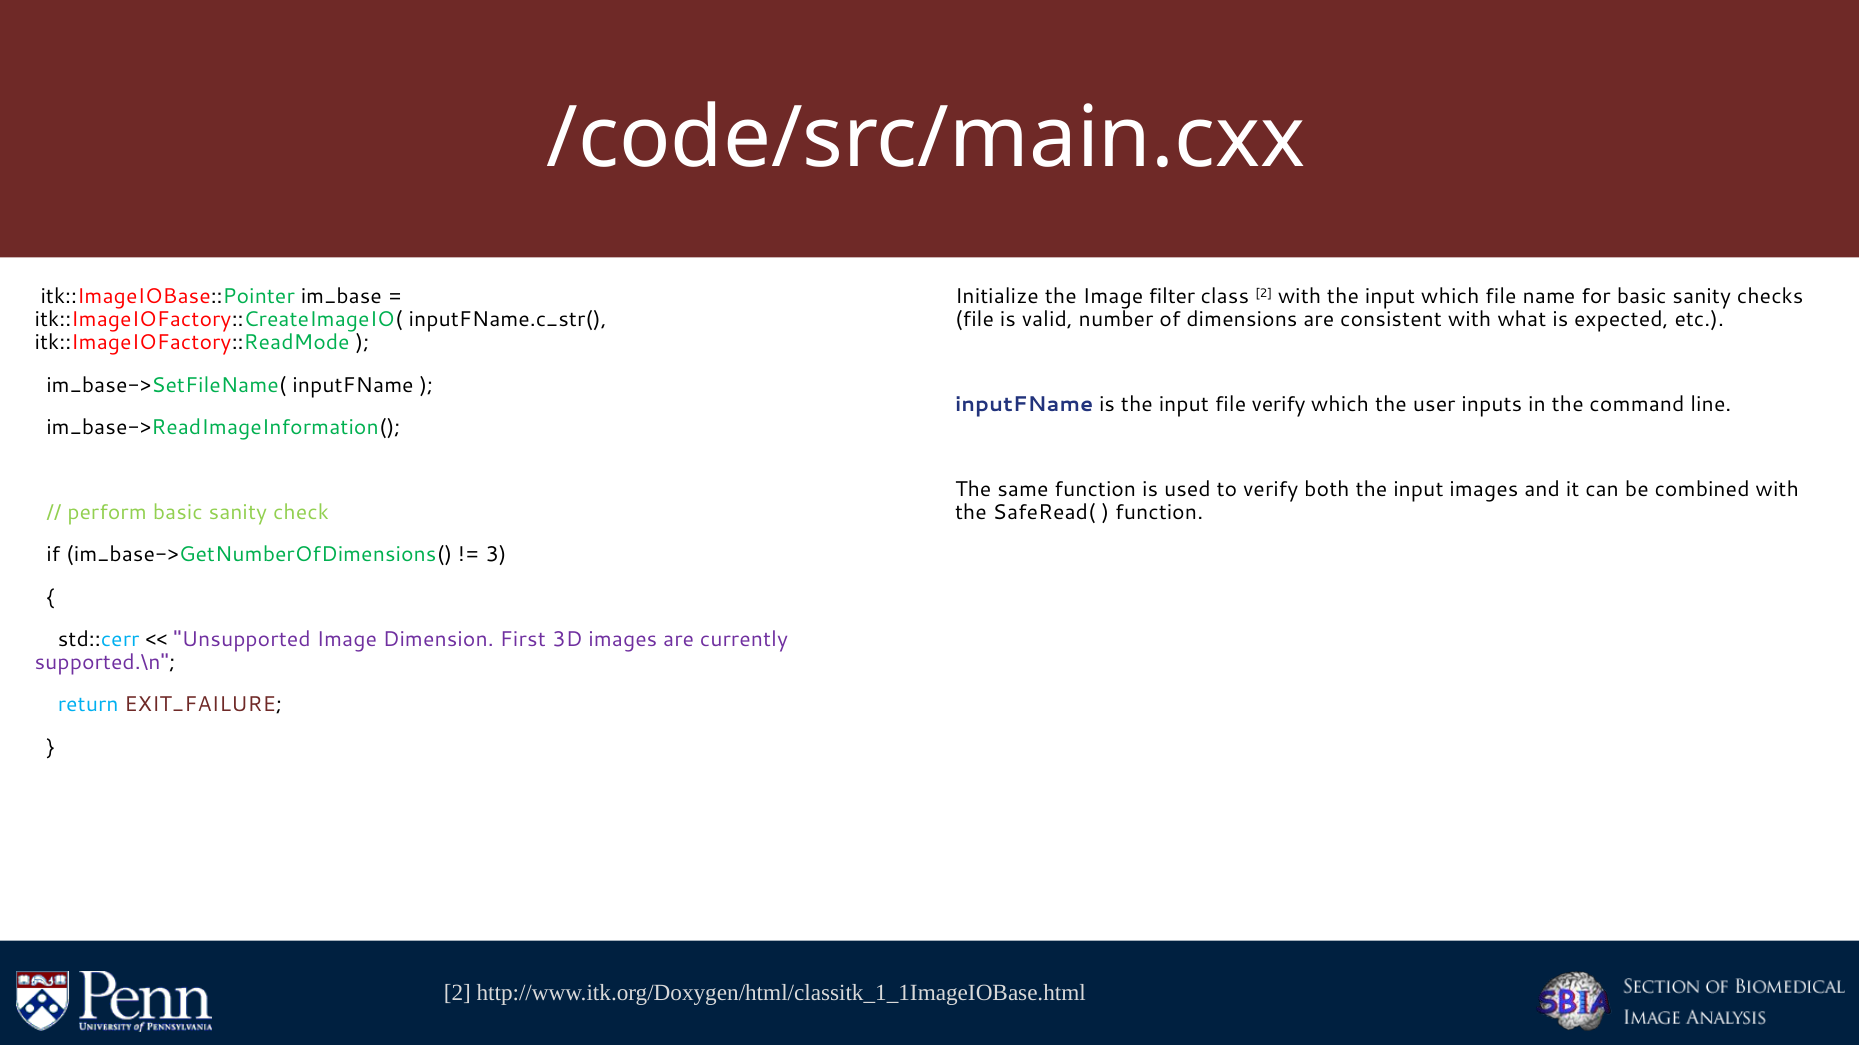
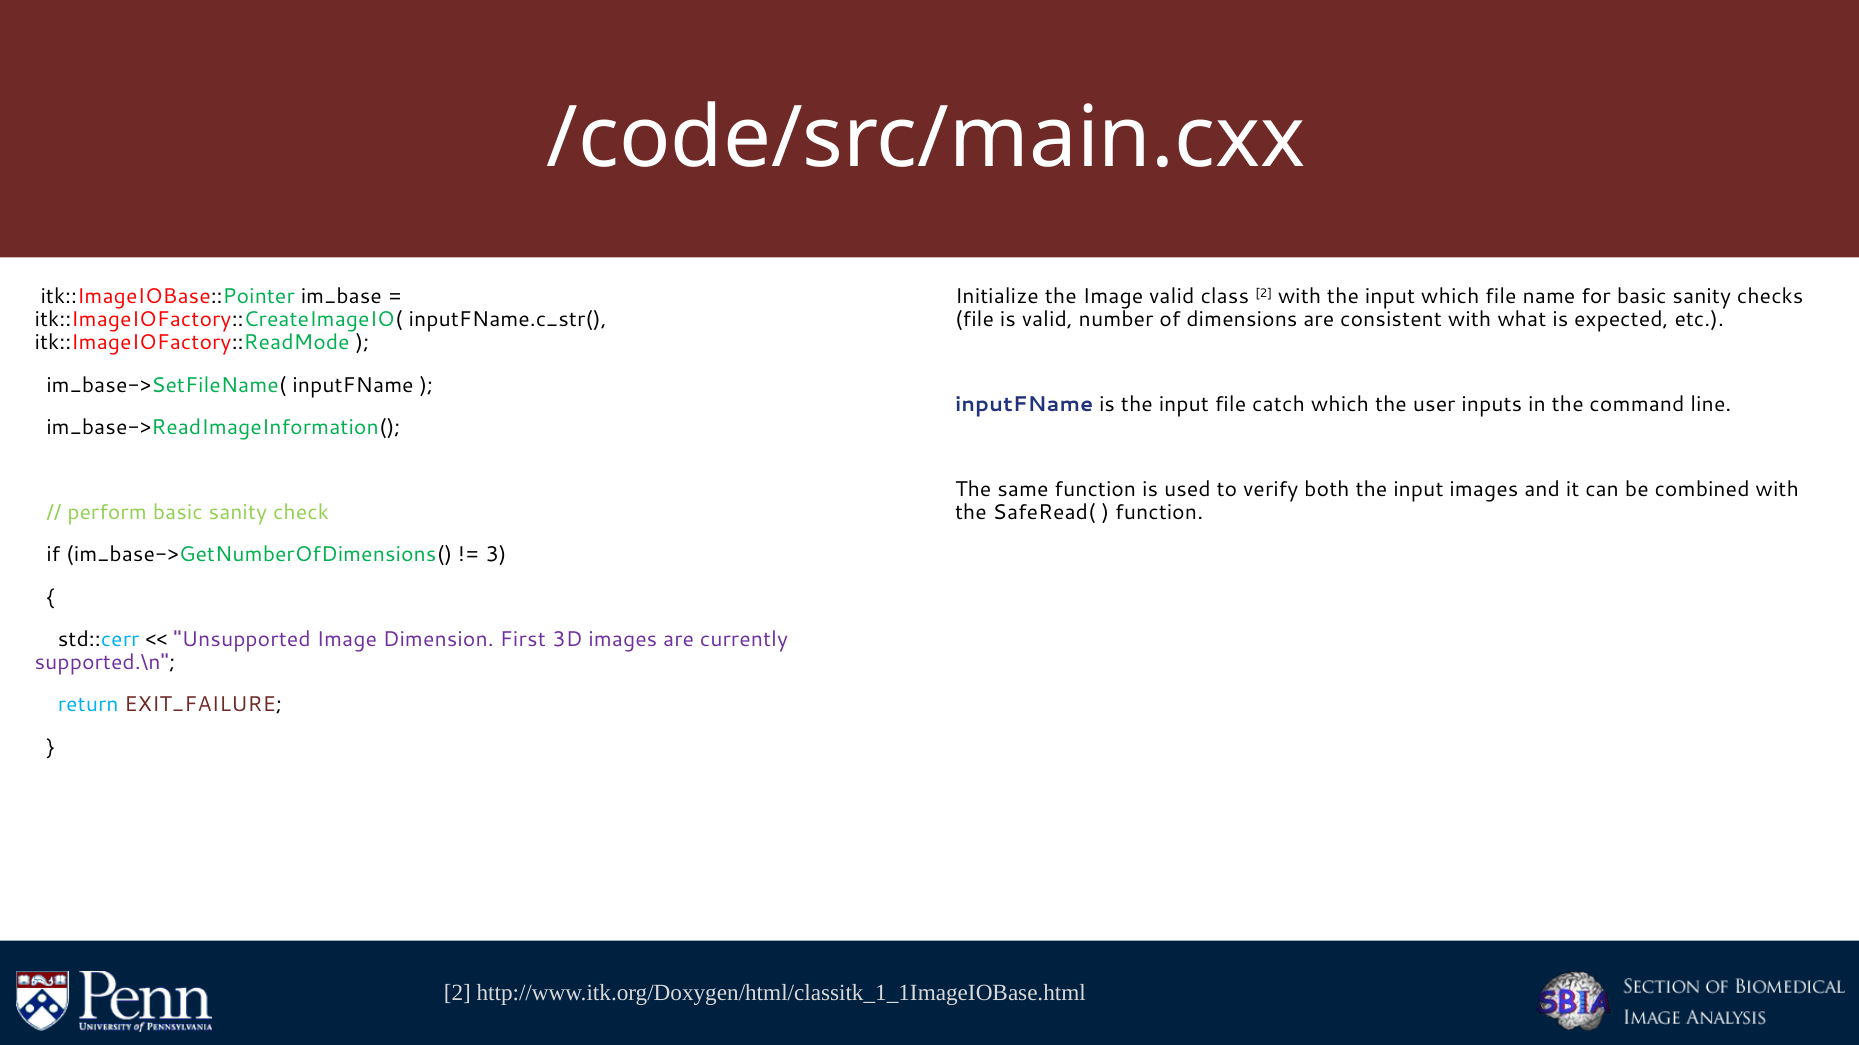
Image filter: filter -> valid (1172, 297)
file verify: verify -> catch (1278, 405)
